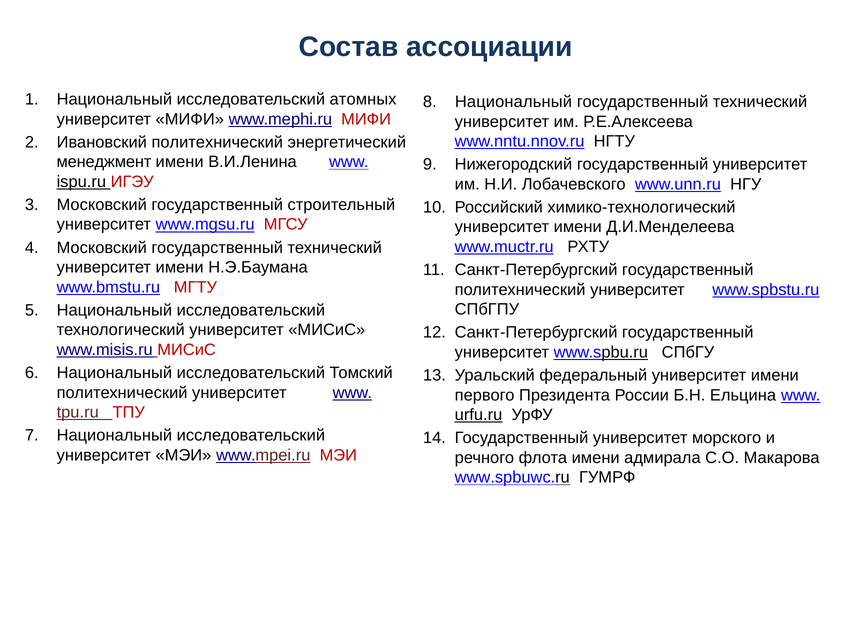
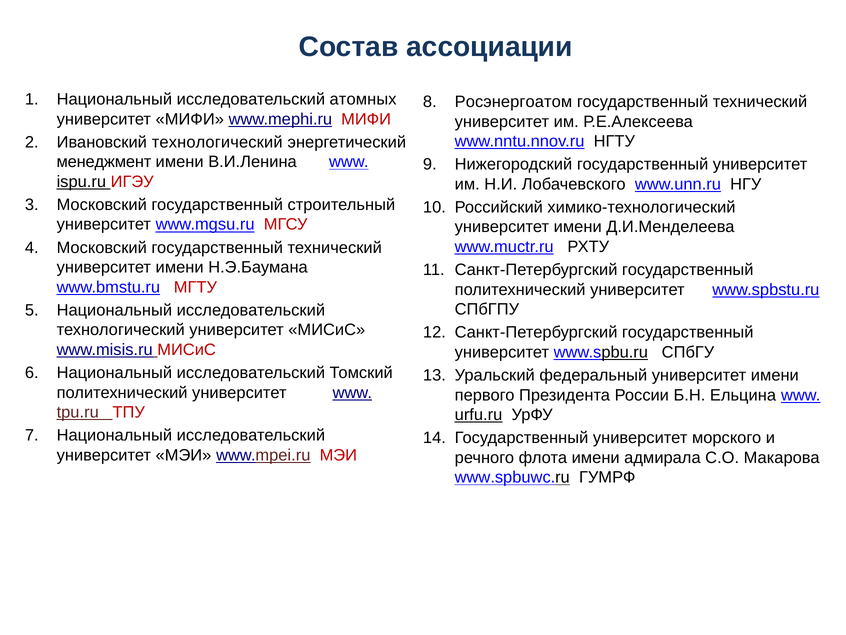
Национальный: Национальный -> Росэнергоатом (513, 102)
Ивановский политехнический: политехнический -> технологический (217, 142)
